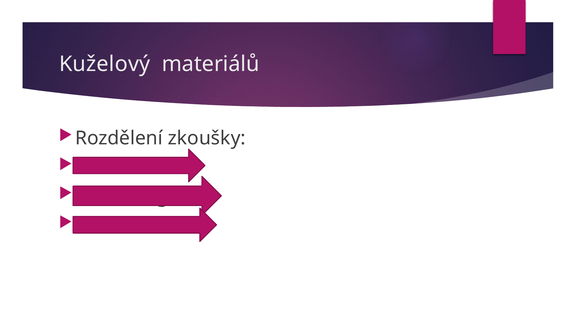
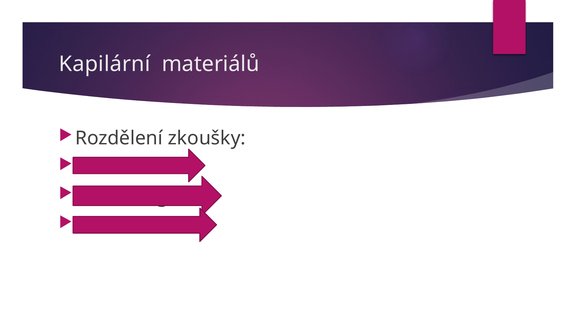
Kuželový: Kuželový -> Kapilární (105, 64)
